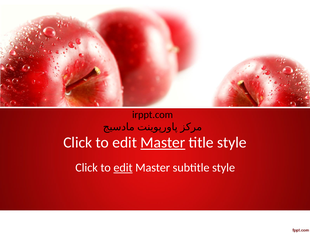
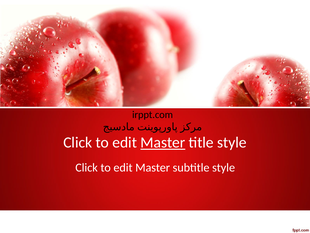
edit underline: present -> none (123, 167)
